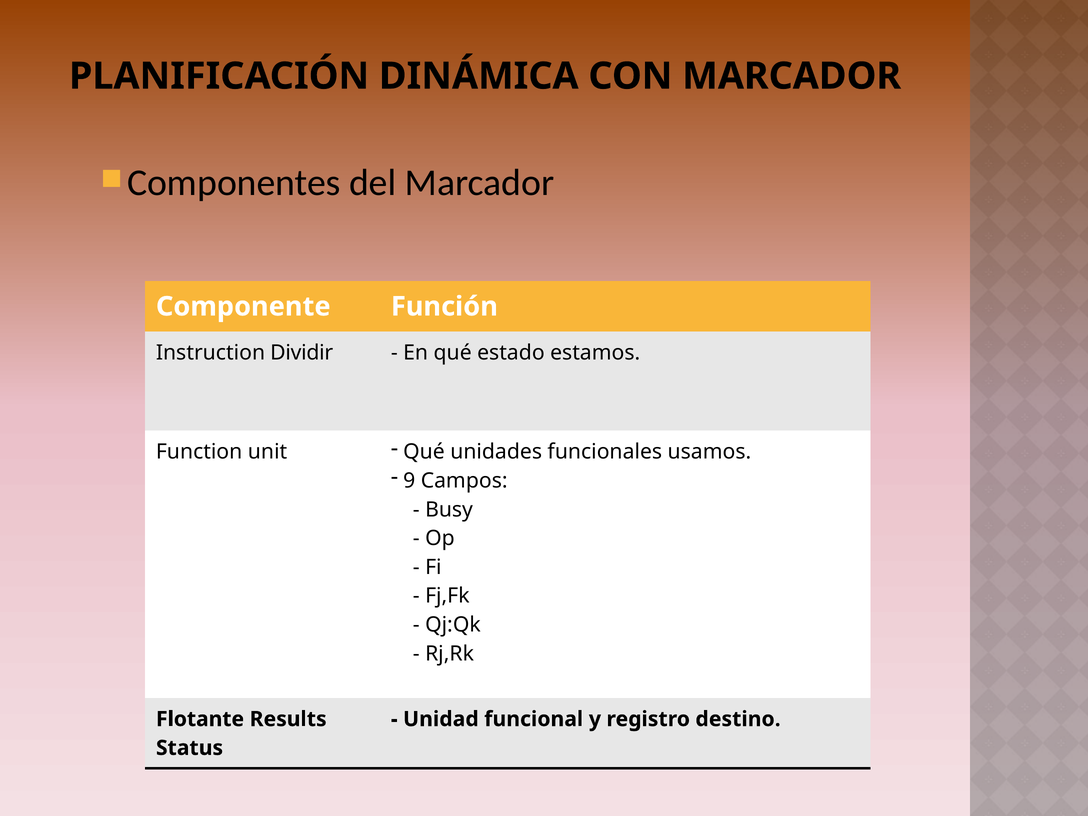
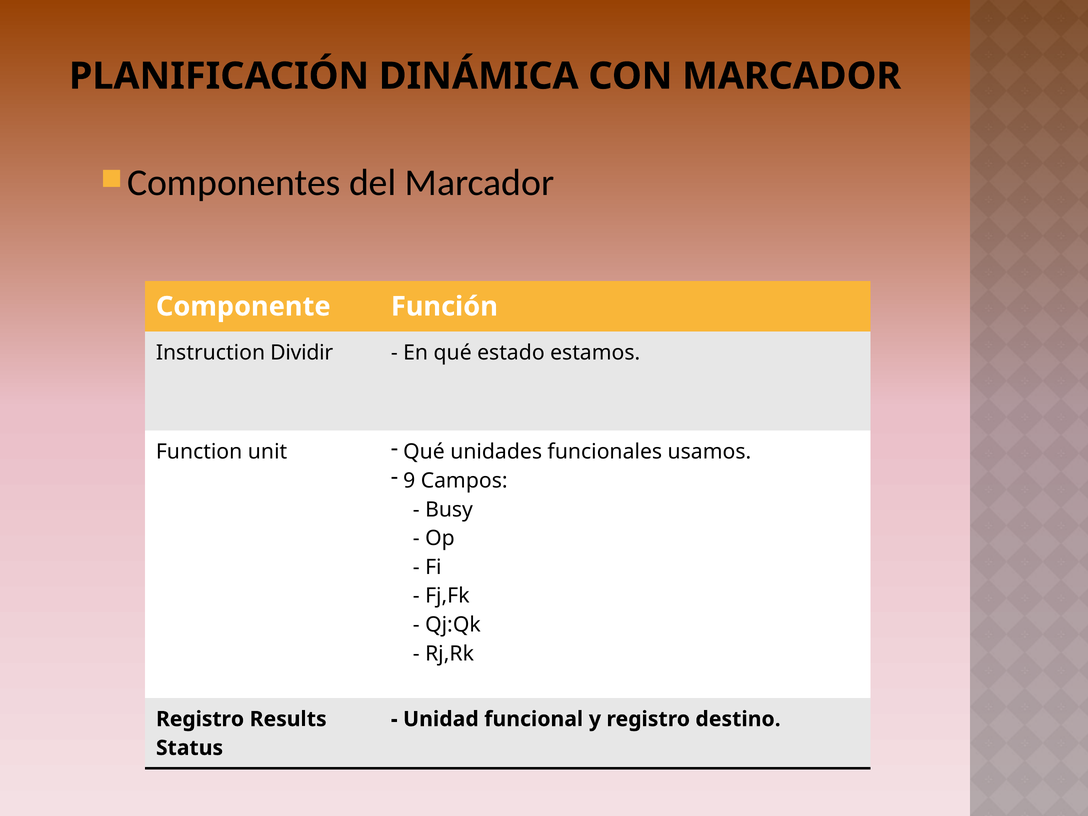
Flotante: Flotante -> Registro (200, 719)
